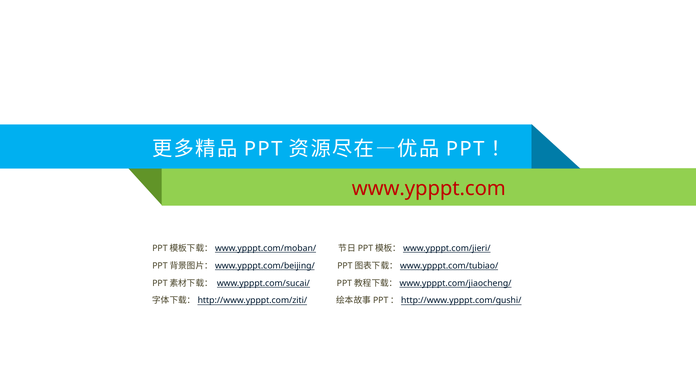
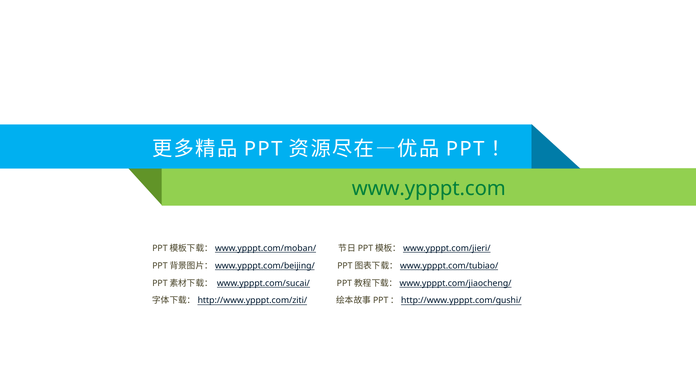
www.ypppt.com colour: red -> green (429, 189)
